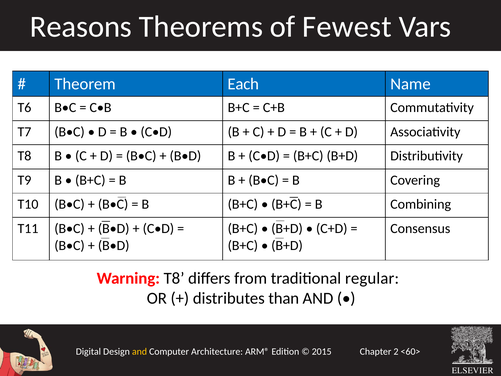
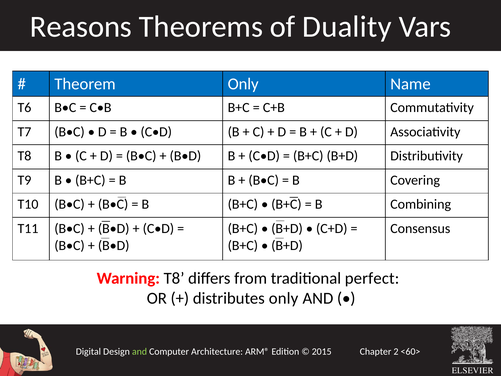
Fewest: Fewest -> Duality (347, 27)
Theorem Each: Each -> Only (243, 84)
regular: regular -> perfect (372, 278)
distributes than: than -> only (284, 298)
and colour: yellow -> light green (139, 351)
